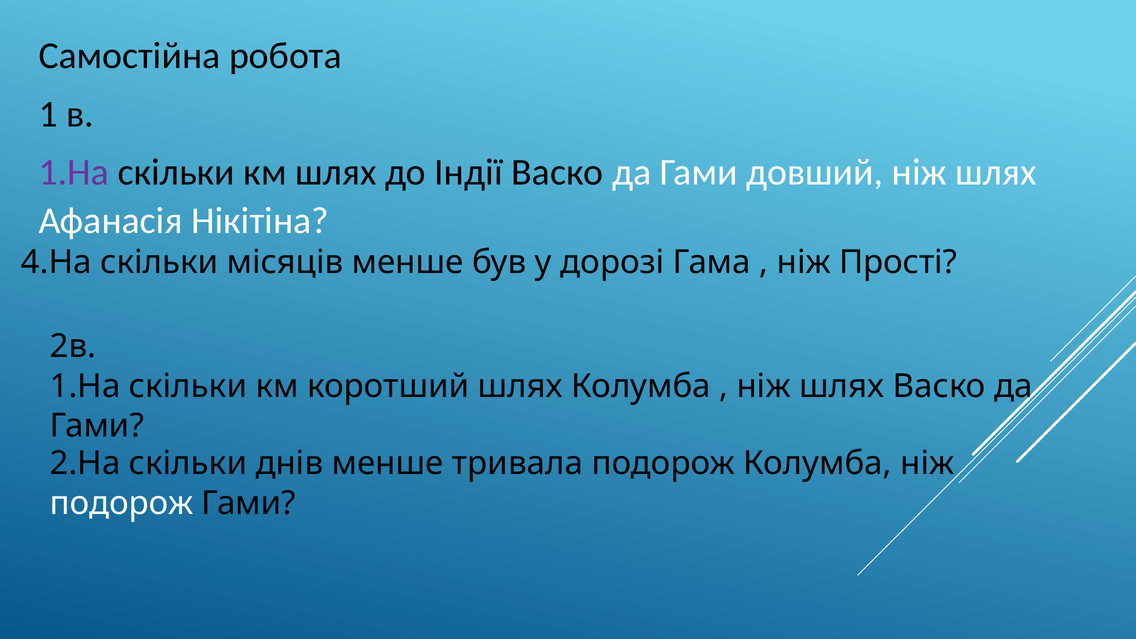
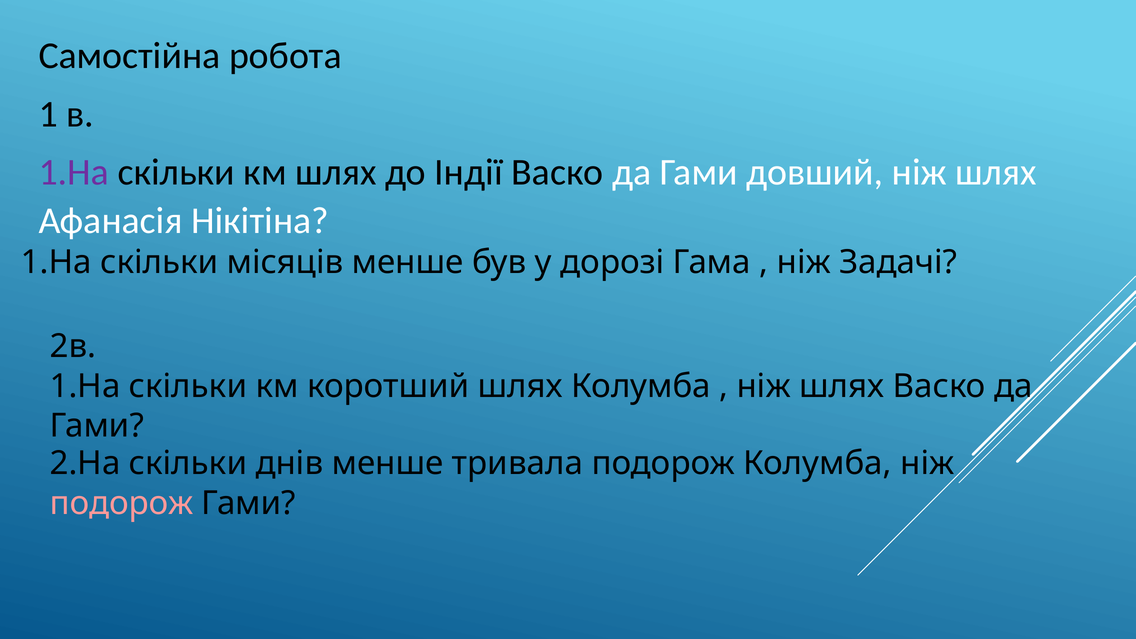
4.На: 4.На -> 1.На (56, 262)
Прості: Прості -> Задачі (898, 262)
подорож colour: white -> pink (121, 503)
